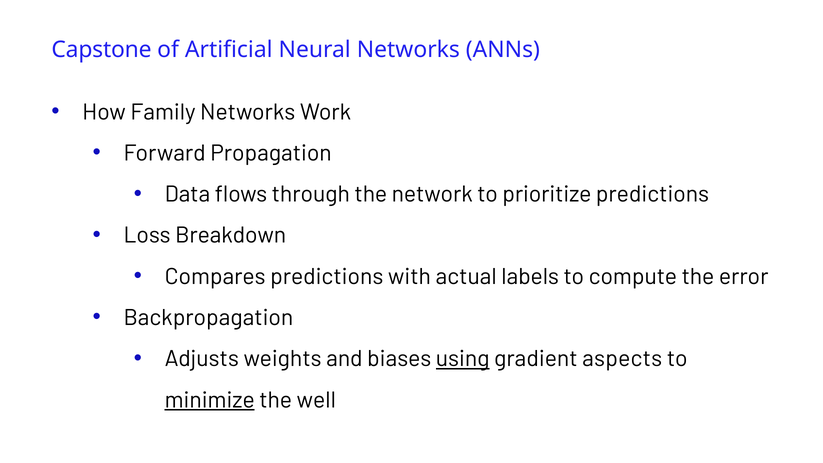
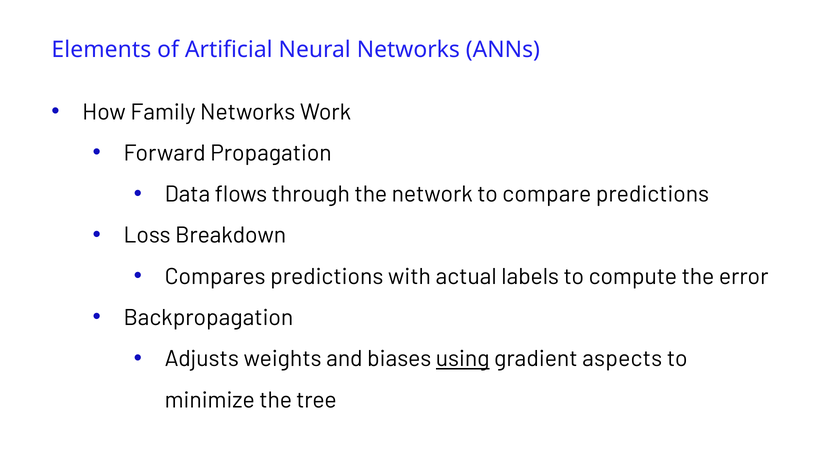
Capstone: Capstone -> Elements (101, 50)
prioritize: prioritize -> compare (547, 194)
minimize underline: present -> none (210, 400)
well: well -> tree (316, 400)
